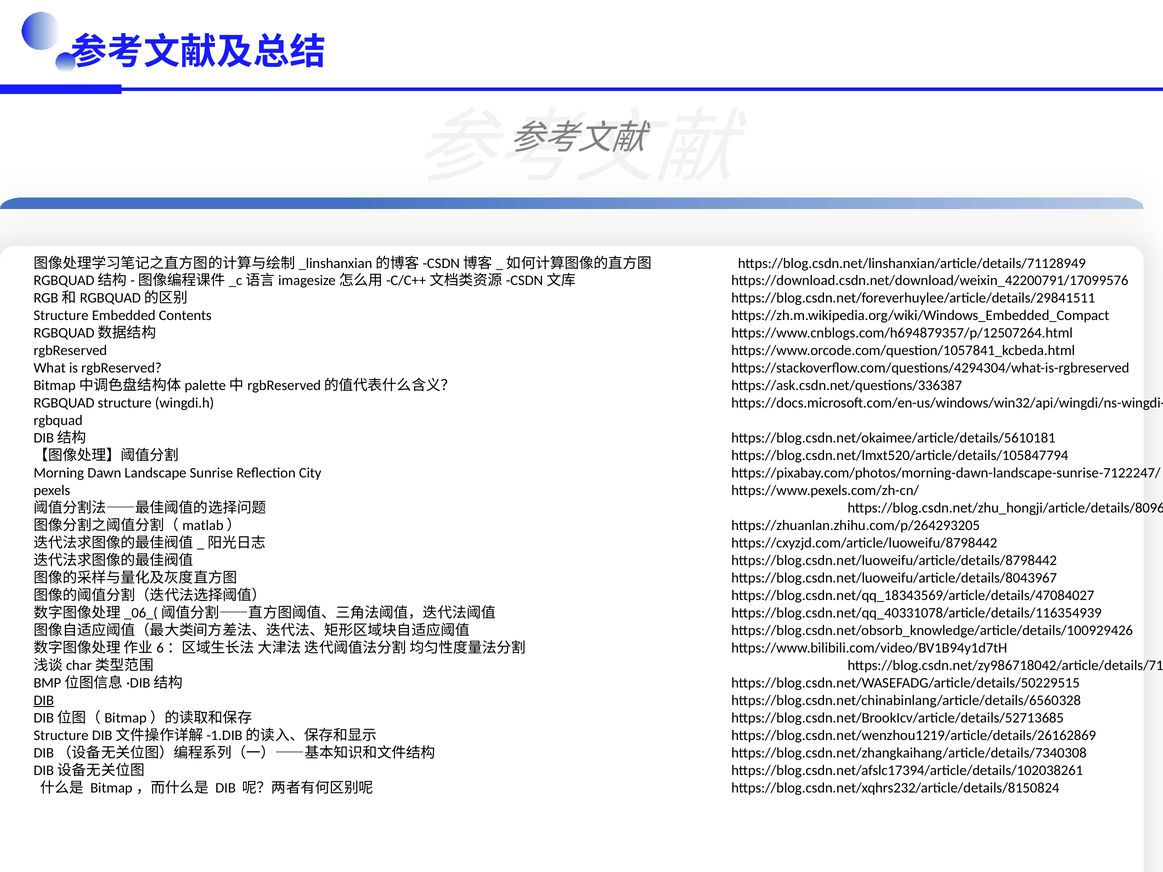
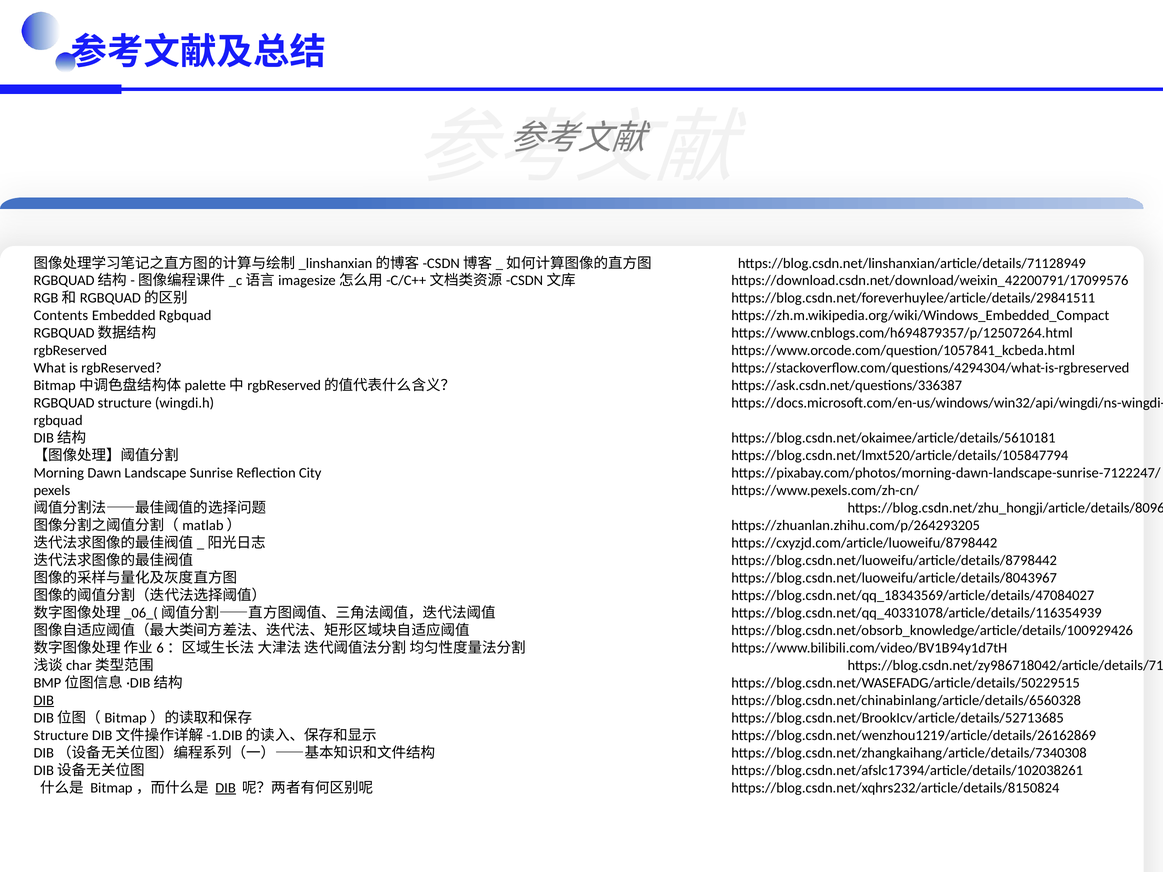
Structure: Structure -> Contents (61, 316)
Embedded Contents: Contents -> Rgbquad (185, 316)
DIB underline: none -> present (226, 788)
